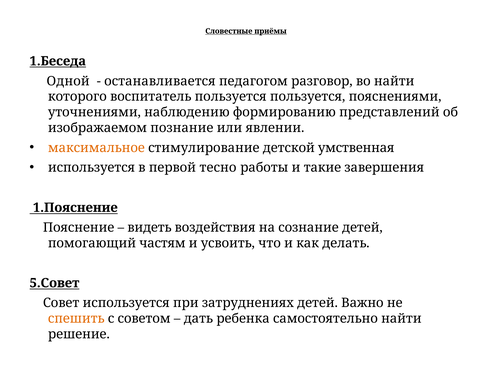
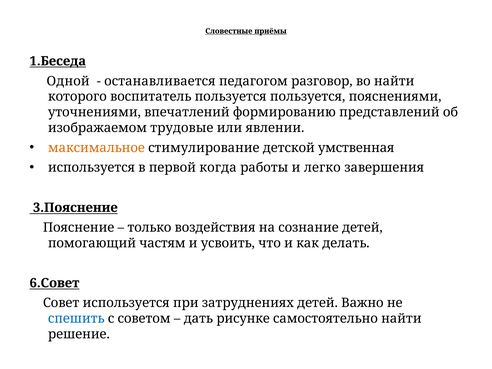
наблюдению: наблюдению -> впечатлений (187, 112)
познание: познание -> трудовые (182, 128)
тесно: тесно -> когда (218, 168)
такие: такие -> легко (322, 168)
1.Пояснение: 1.Пояснение -> 3.Пояснение (75, 208)
видеть: видеть -> только (149, 228)
5.Совет: 5.Совет -> 6.Совет (54, 283)
спешить colour: orange -> blue (76, 319)
ребенка: ребенка -> рисунке (243, 319)
